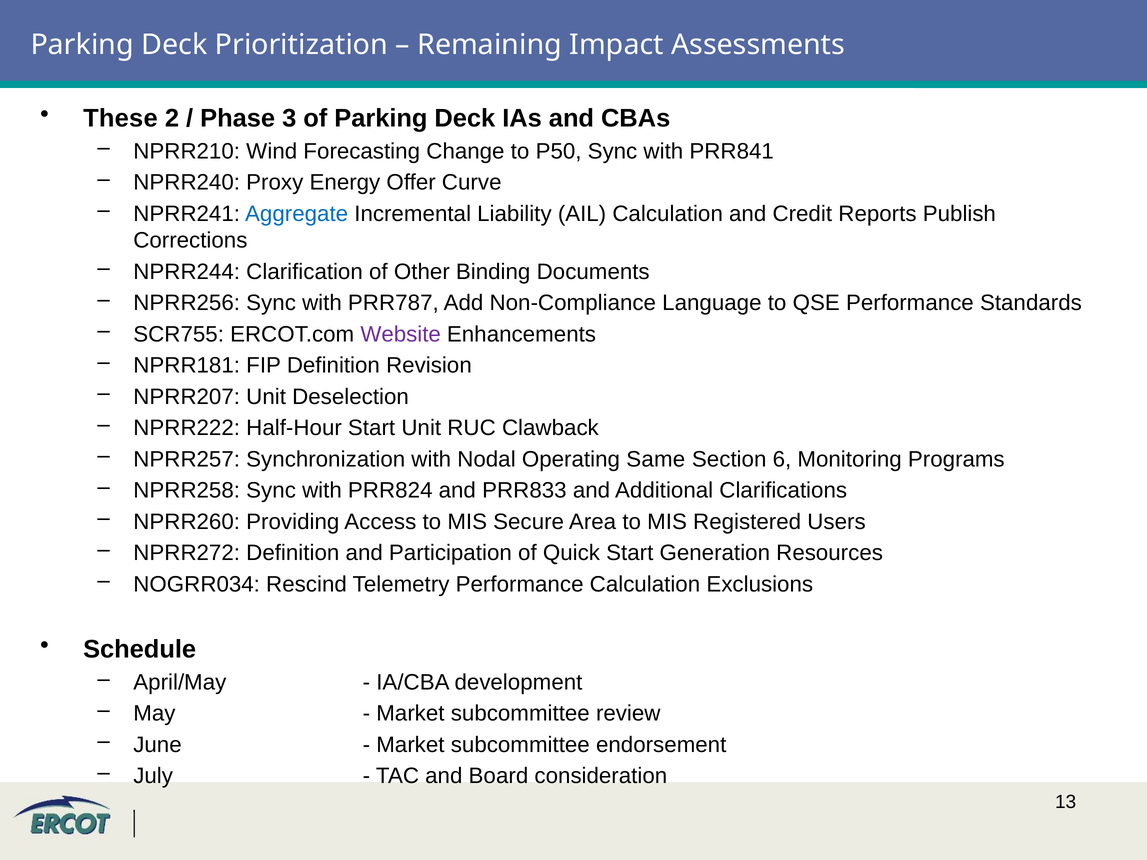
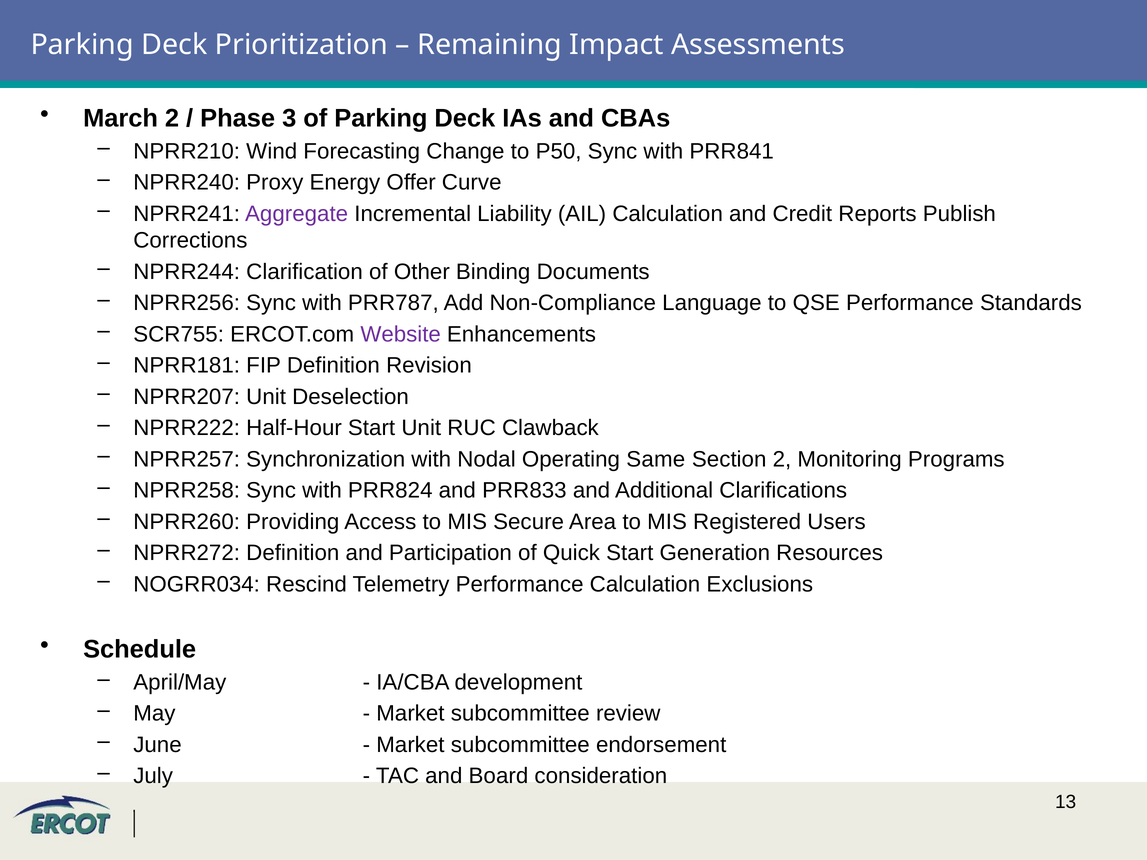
These: These -> March (121, 118)
Aggregate colour: blue -> purple (297, 214)
Section 6: 6 -> 2 (782, 459)
